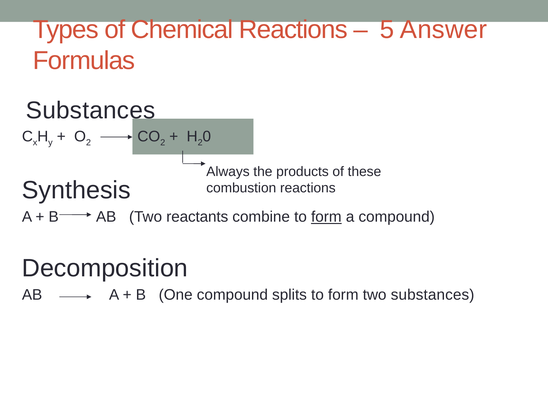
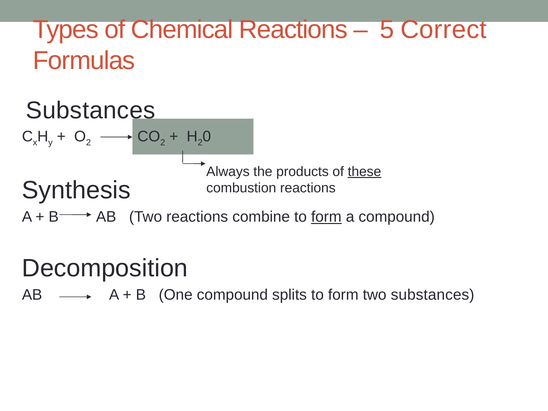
Answer: Answer -> Correct (444, 30)
these underline: none -> present (364, 172)
Two reactants: reactants -> reactions (197, 217)
